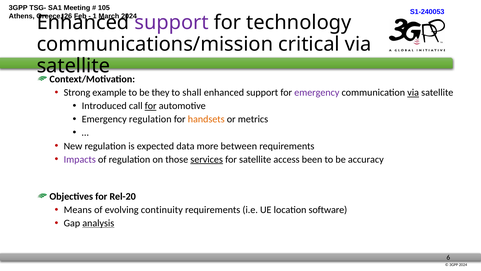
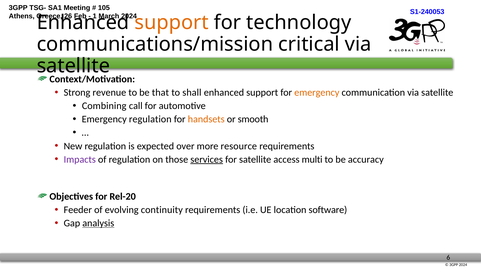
support colour: purple -> orange (172, 23)
example: example -> revenue (109, 93)
they: they -> that (160, 93)
emergency colour: purple -> orange (317, 93)
via underline: present -> none (413, 93)
Introduced: Introduced -> Combining (104, 106)
for underline: present -> none (151, 106)
metrics: metrics -> smooth (253, 119)
data: data -> over (185, 146)
between: between -> resource (239, 146)
been: been -> multi (312, 159)
Means: Means -> Feeder (78, 209)
